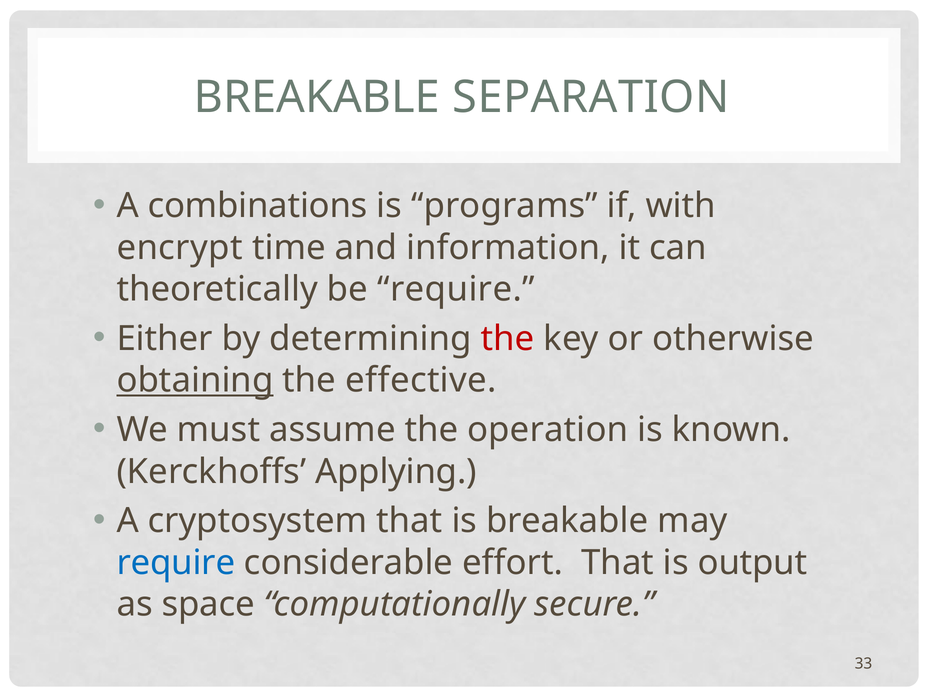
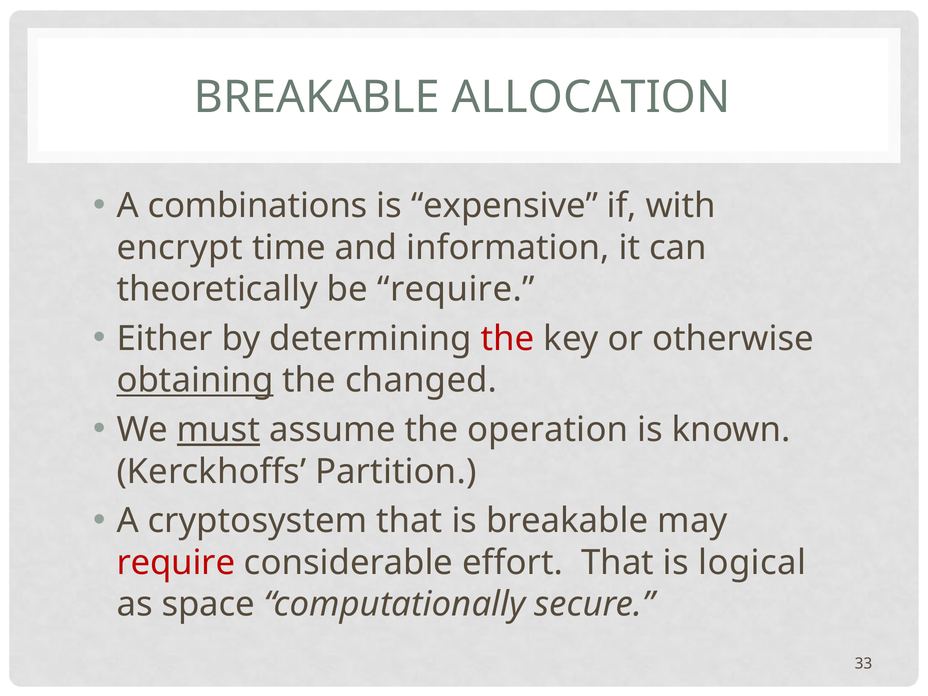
SEPARATION: SEPARATION -> ALLOCATION (591, 97)
programs: programs -> expensive (505, 206)
effective: effective -> changed (421, 380)
must underline: none -> present (218, 430)
Applying: Applying -> Partition (396, 472)
require colour: blue -> red (176, 563)
output: output -> logical (752, 563)
